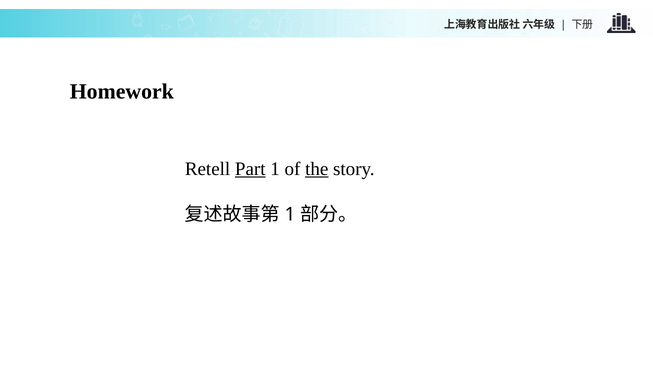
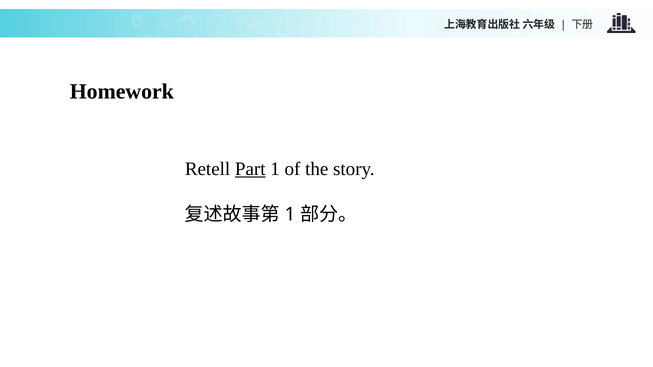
the underline: present -> none (317, 169)
